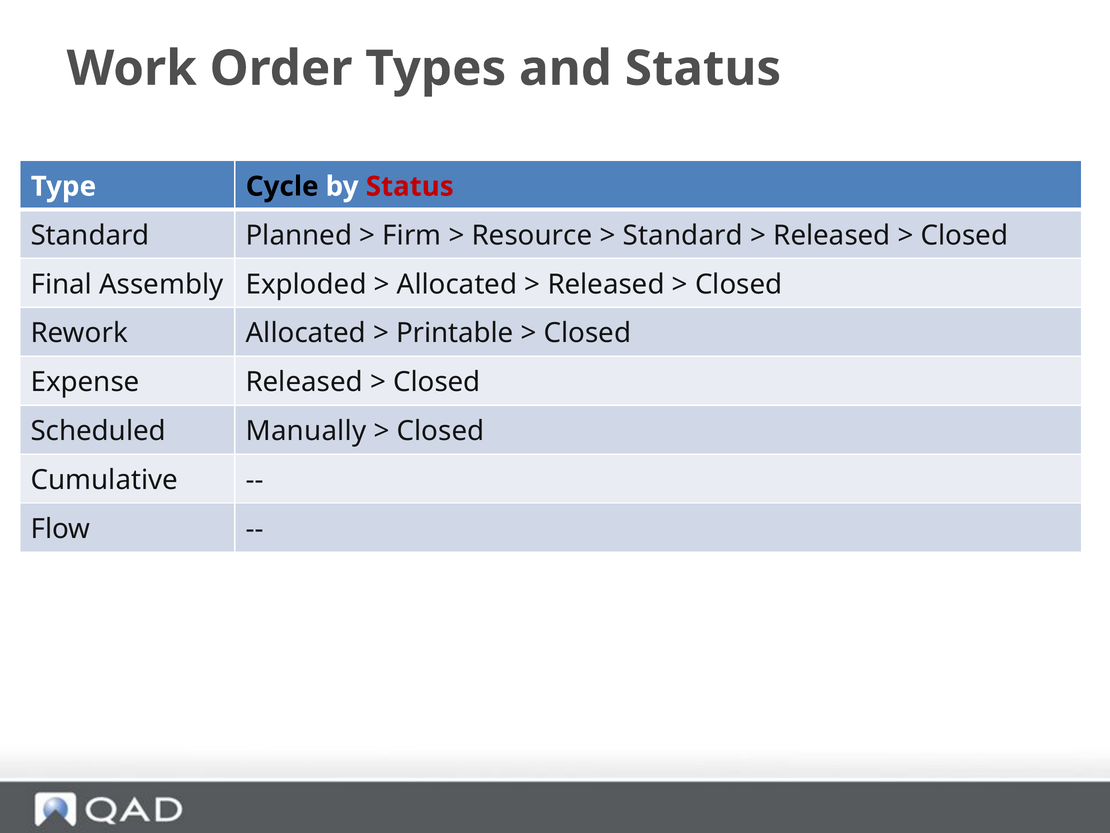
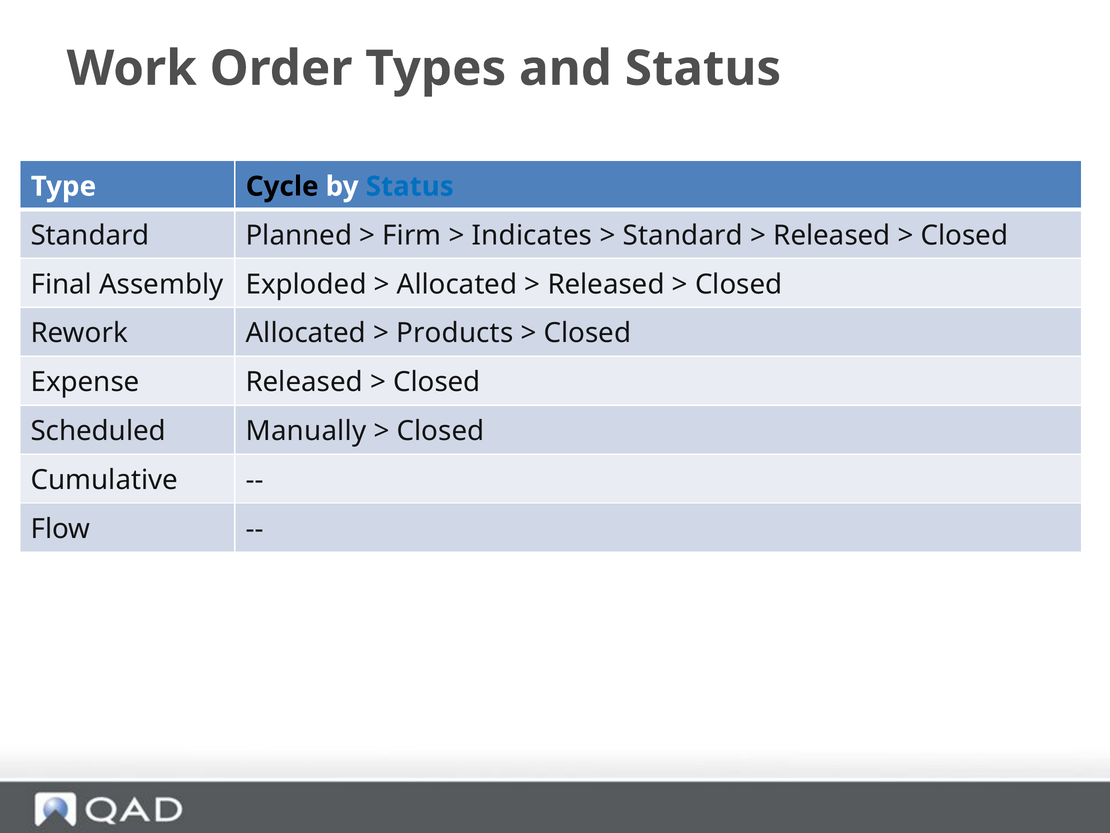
Status colour: red -> blue (410, 186)
Resource: Resource -> Indicates (532, 235)
Printable: Printable -> Products (455, 333)
